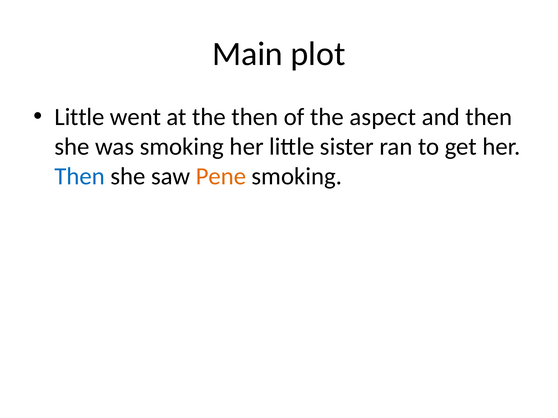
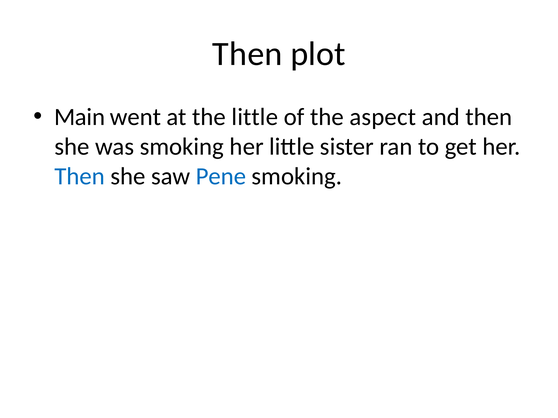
Main: Main -> Then (247, 54)
Little: Little -> Main (80, 117)
the then: then -> little (255, 117)
Pene colour: orange -> blue (221, 177)
